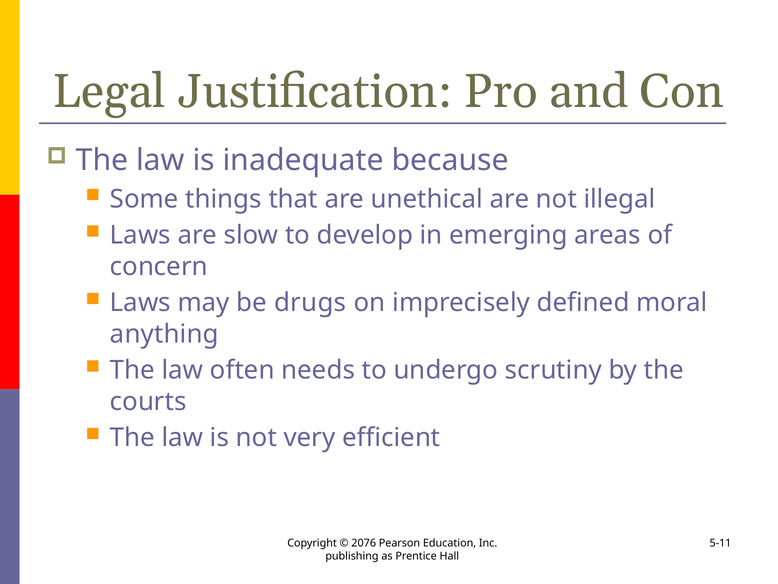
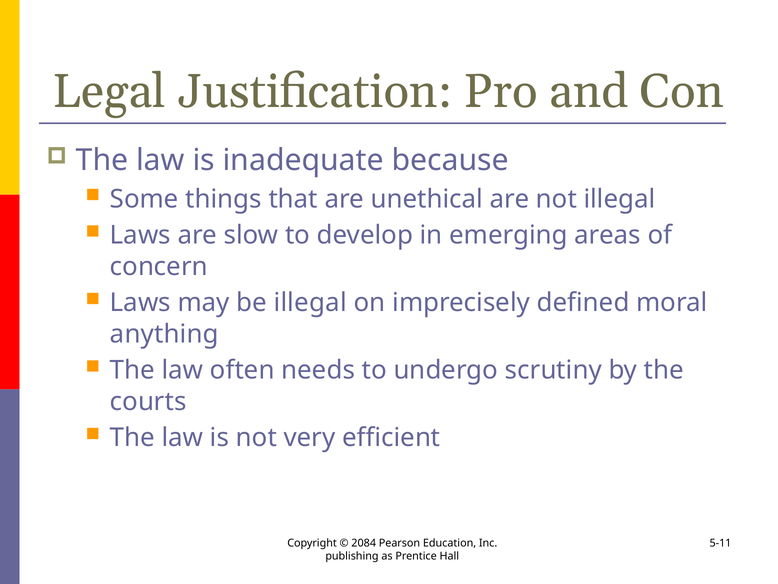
be drugs: drugs -> illegal (310, 303)
2076: 2076 -> 2084 (364, 543)
